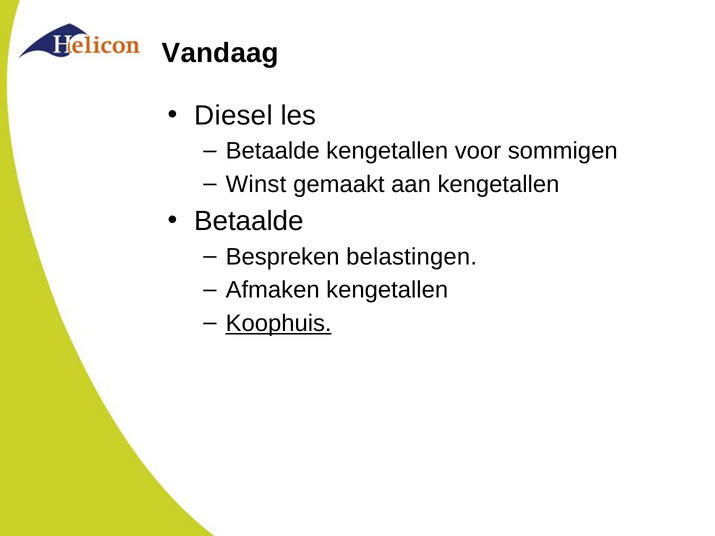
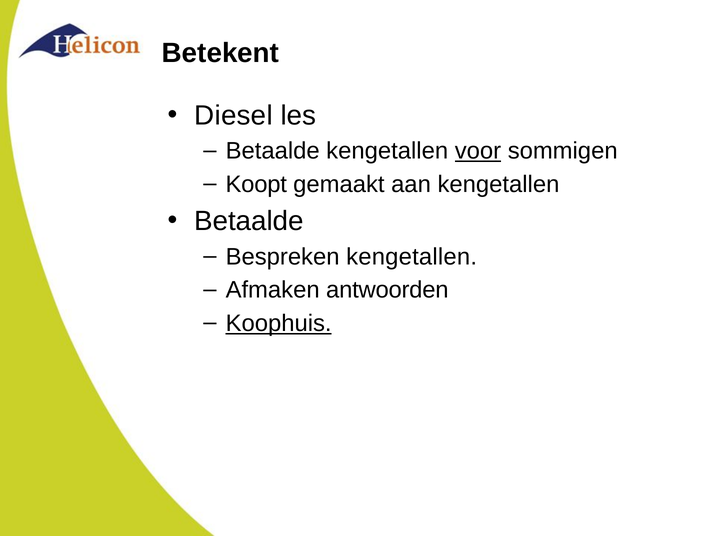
Vandaag: Vandaag -> Betekent (220, 53)
voor underline: none -> present (478, 151)
Winst: Winst -> Koopt (256, 185)
Bespreken belastingen: belastingen -> kengetallen (412, 257)
Afmaken kengetallen: kengetallen -> antwoorden (387, 290)
